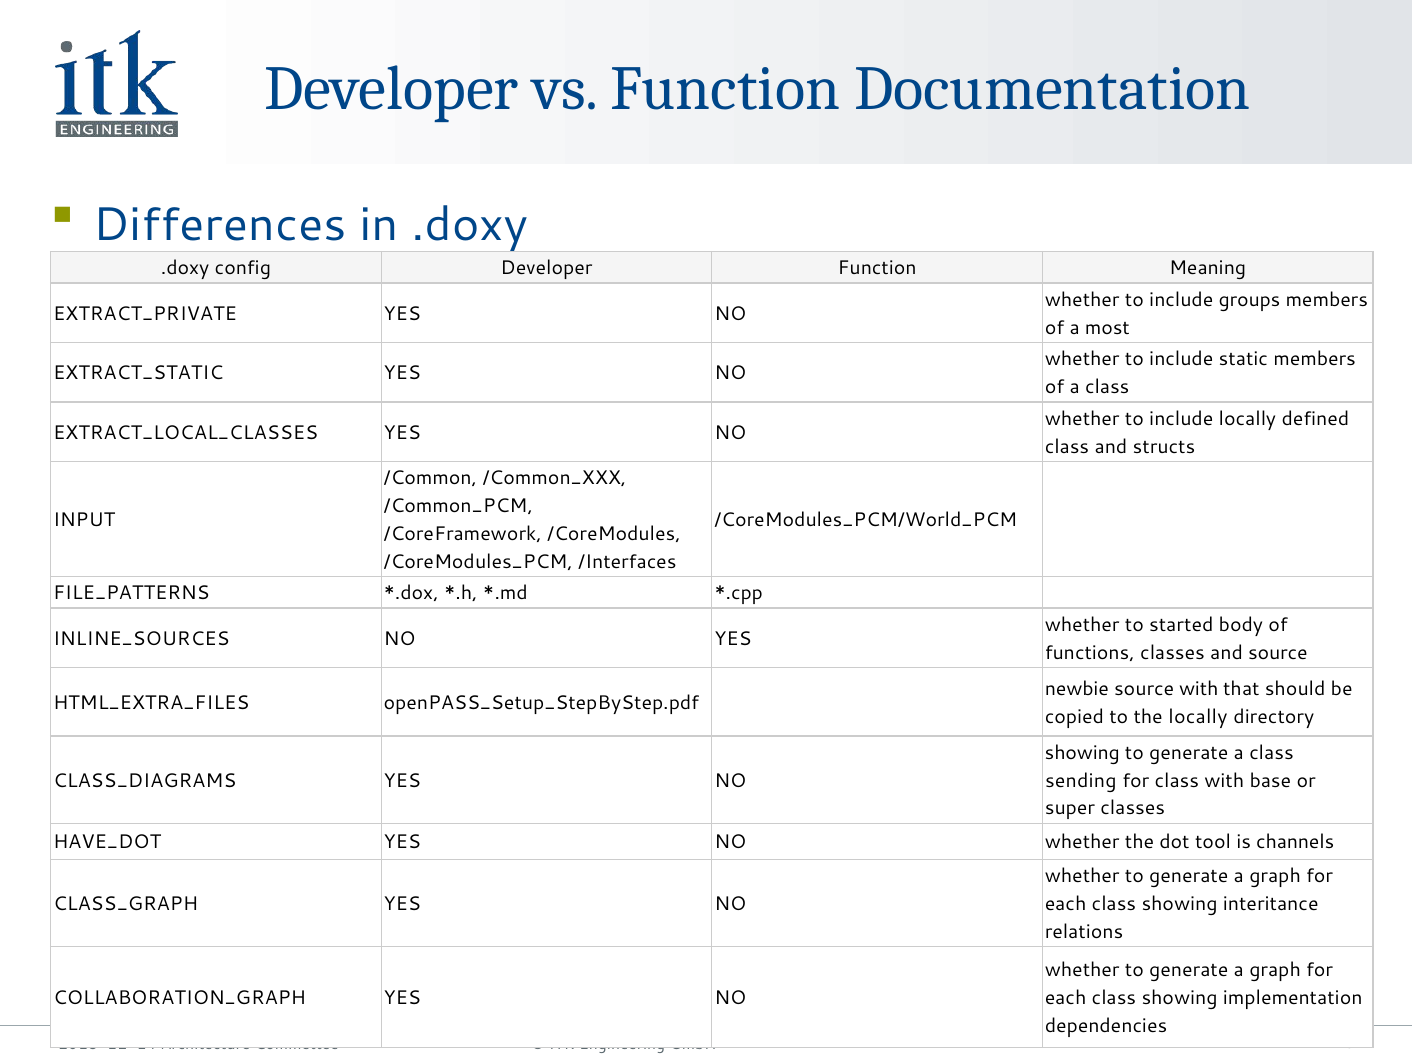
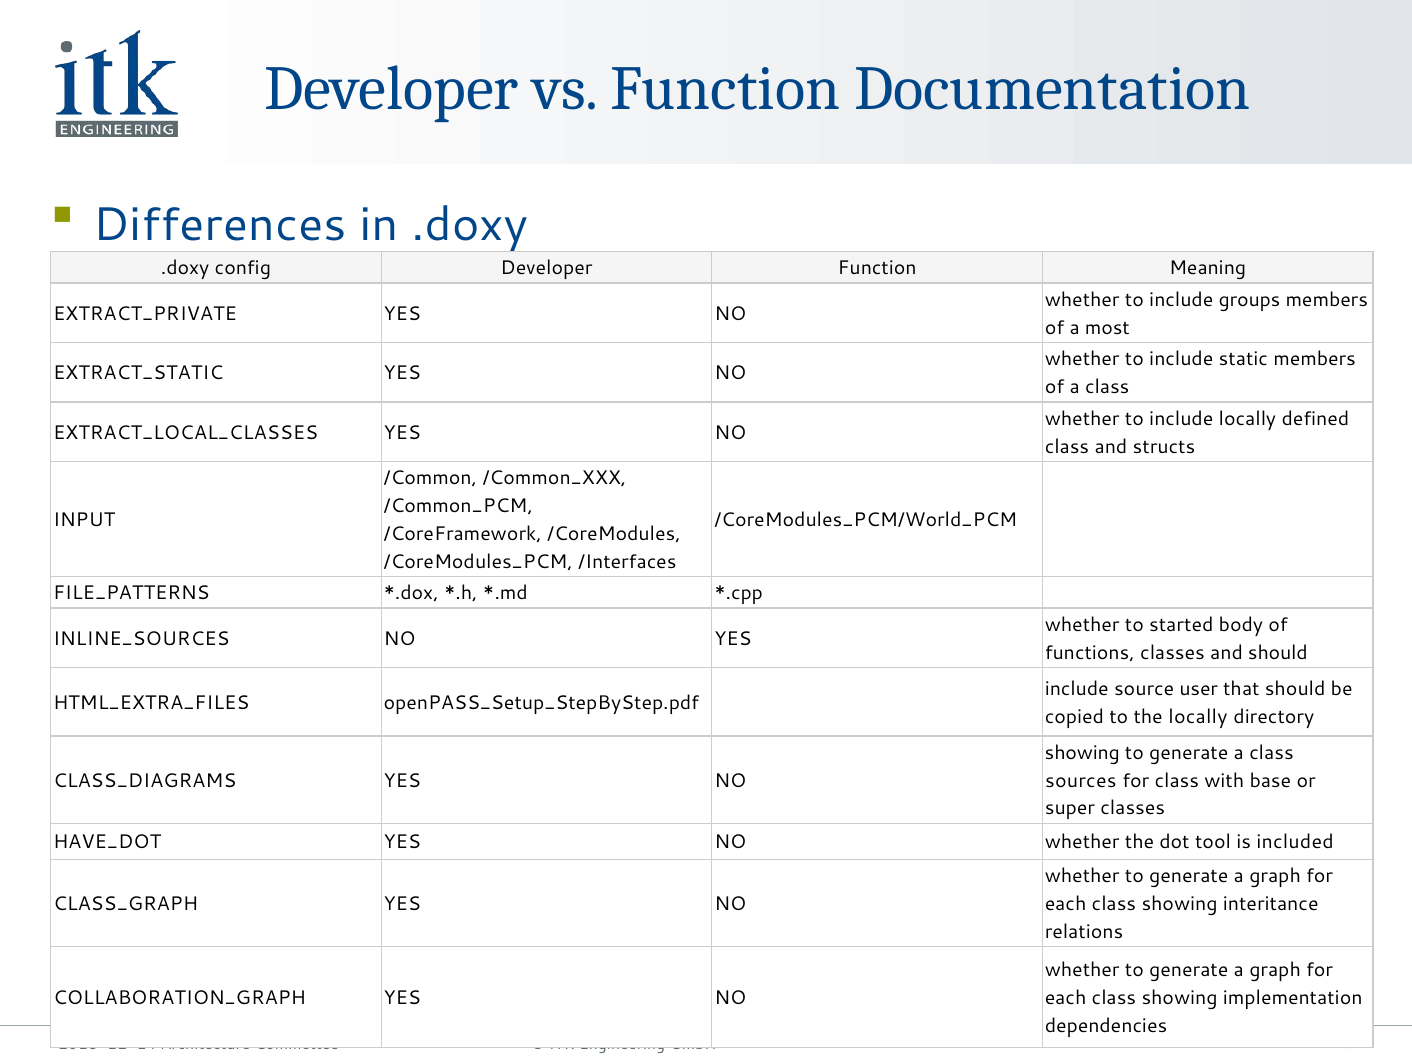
and source: source -> should (1278, 653)
newbie: newbie -> include (1077, 689)
source with: with -> user (1199, 689)
sending: sending -> sources (1081, 781)
channels: channels -> included (1295, 842)
